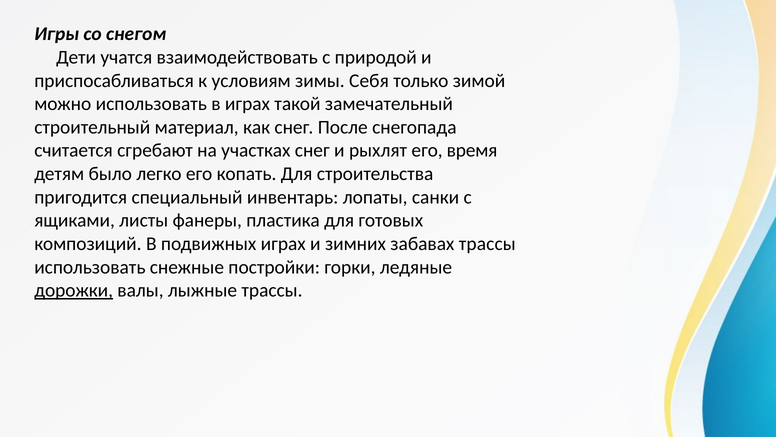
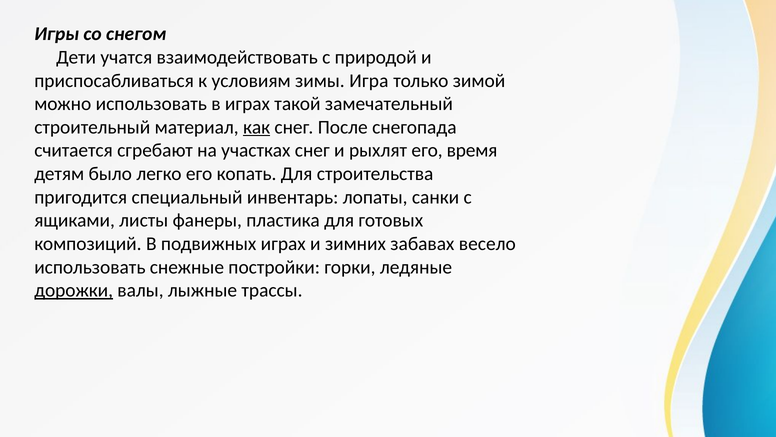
Себя: Себя -> Игра (369, 81)
как underline: none -> present (257, 127)
забавах трассы: трассы -> весело (487, 244)
